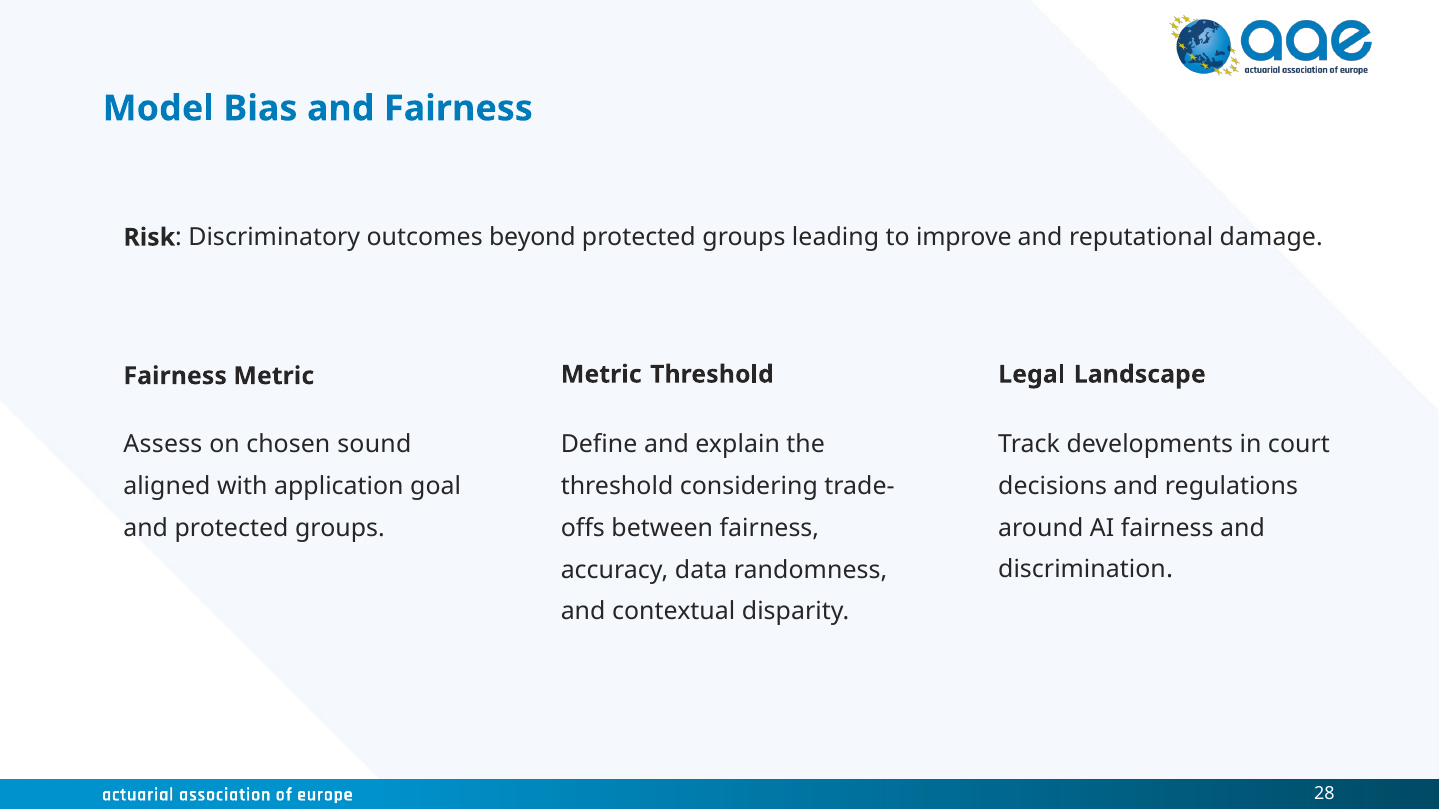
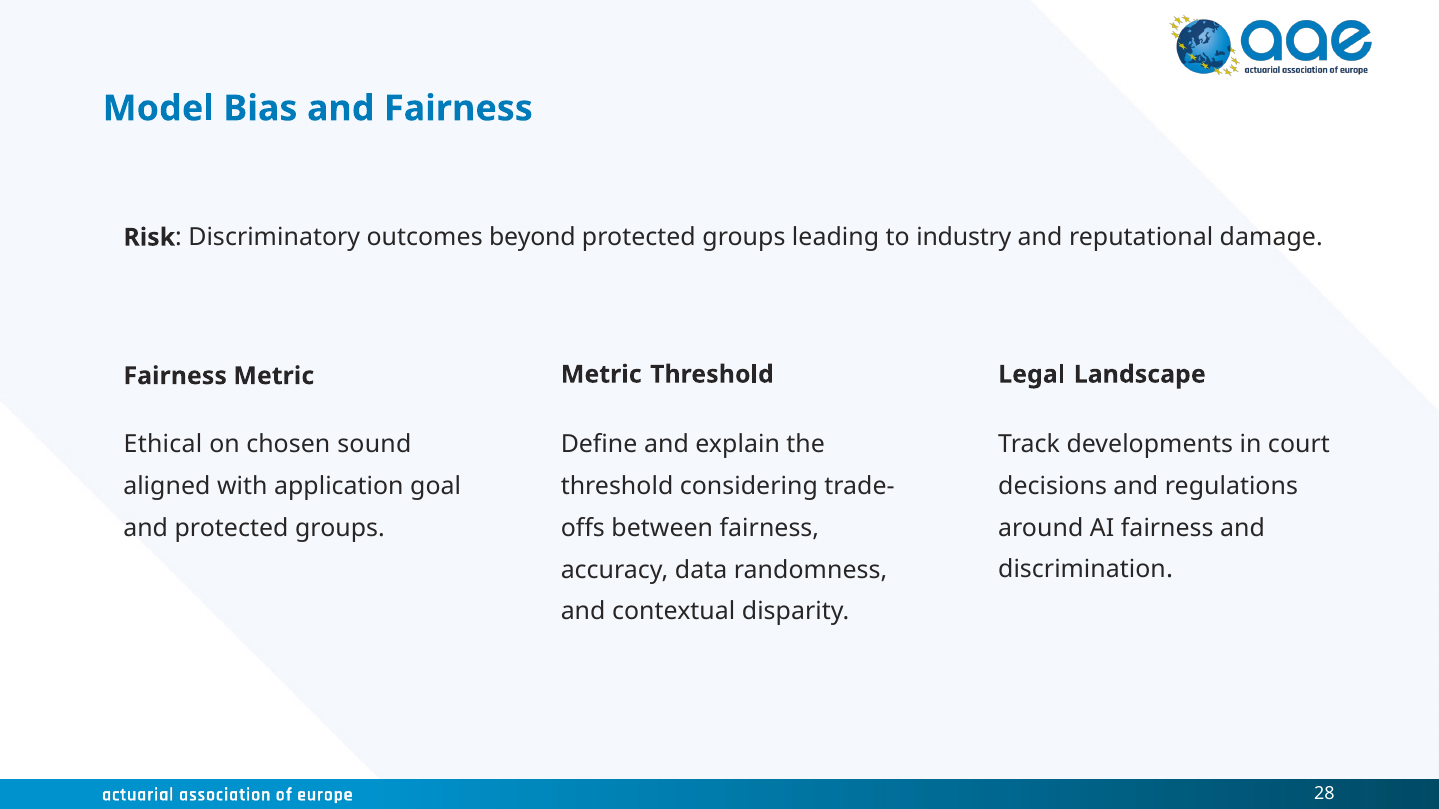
improve: improve -> industry (964, 238)
Assess: Assess -> Ethical (163, 444)
